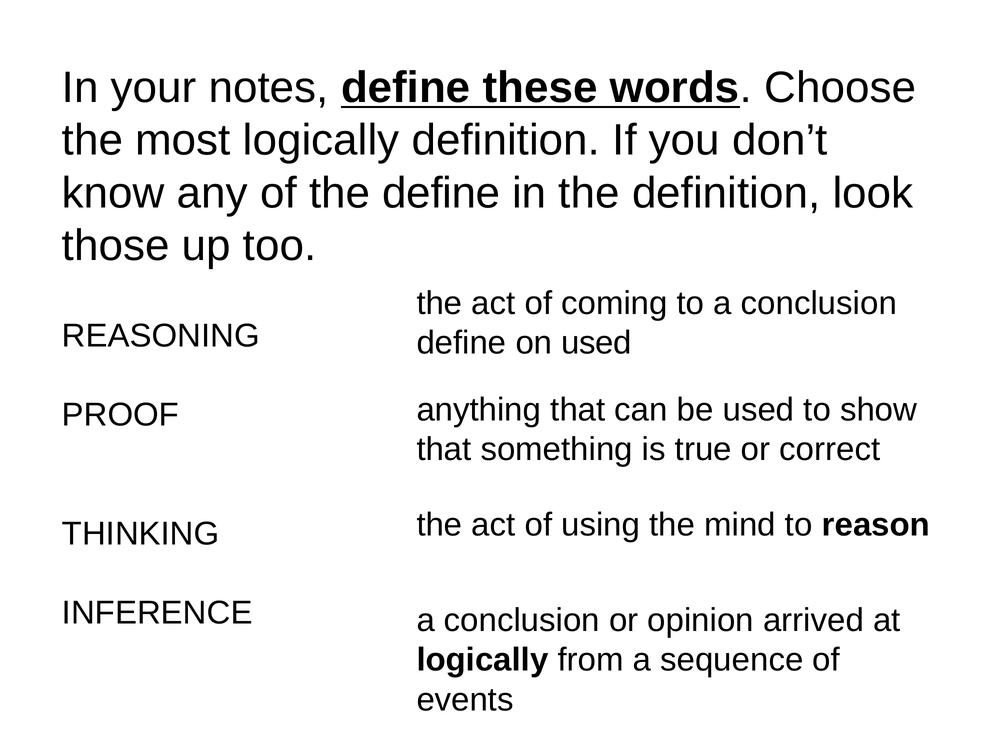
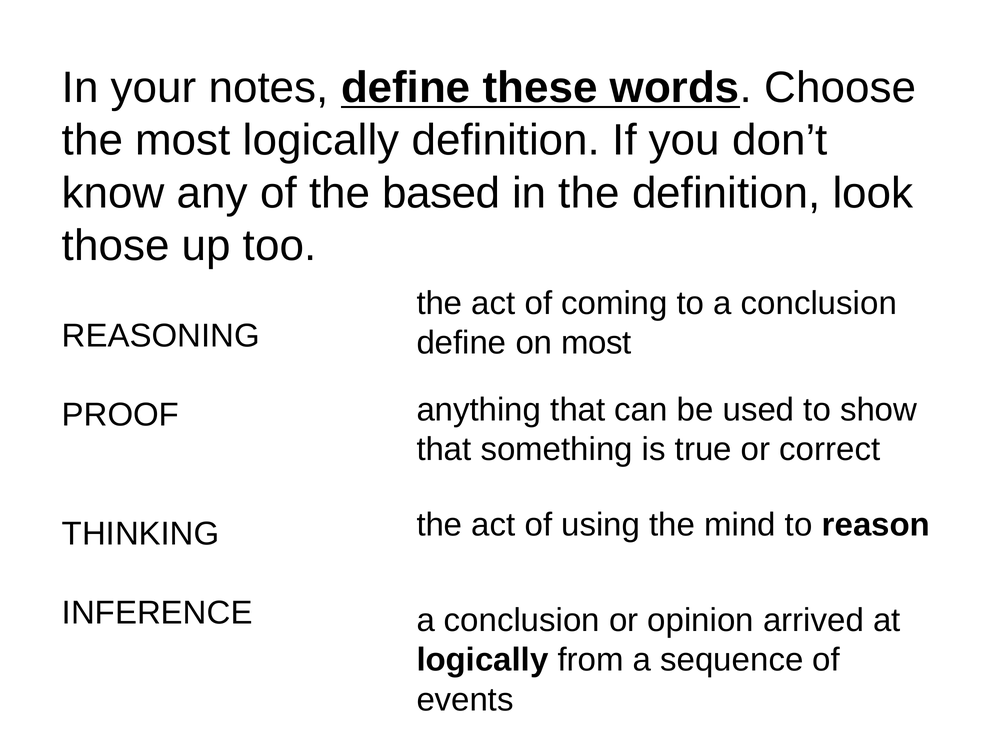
the define: define -> based (441, 193)
on used: used -> most (596, 343)
